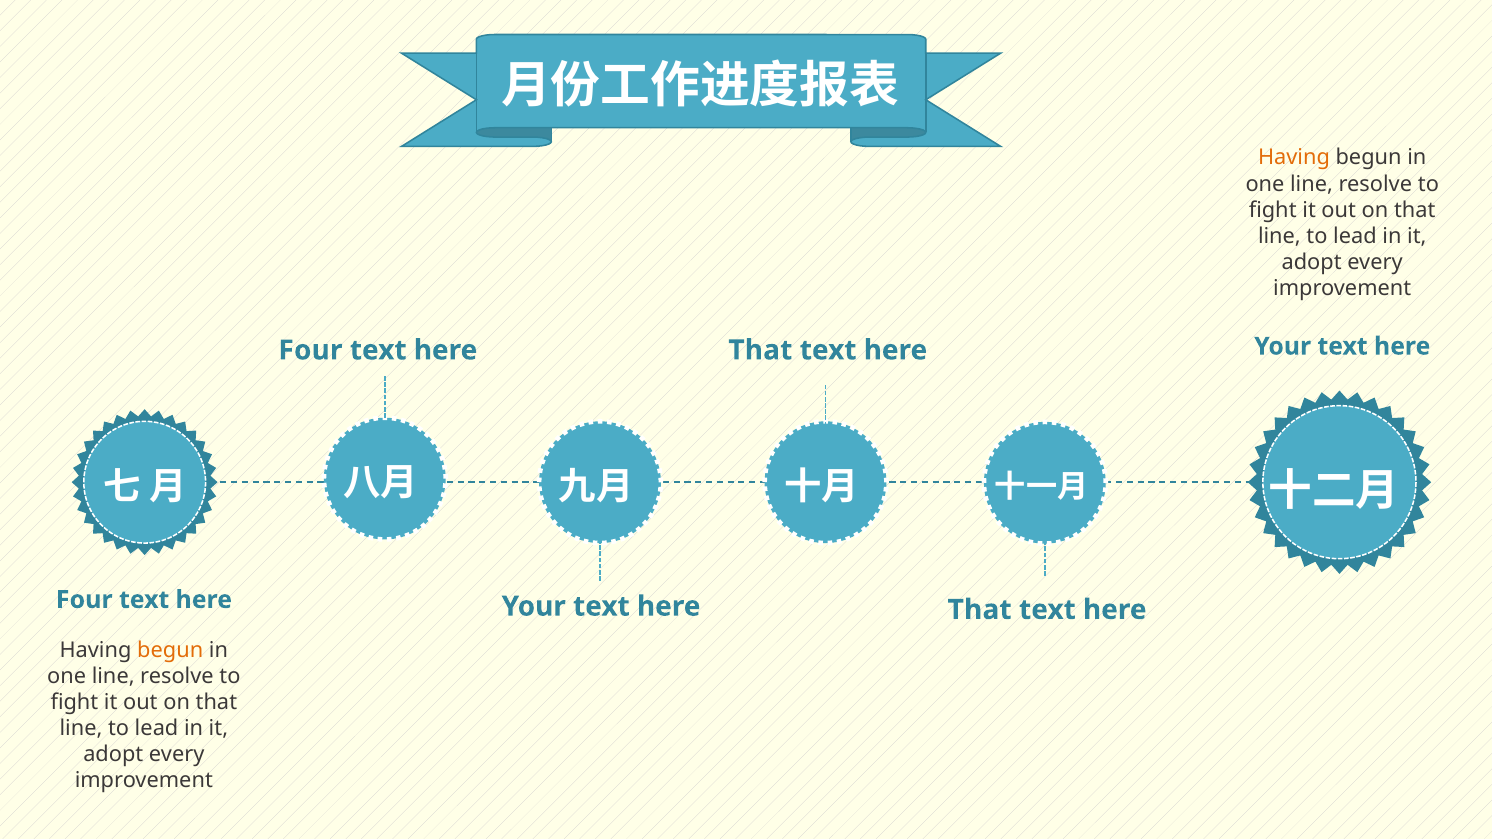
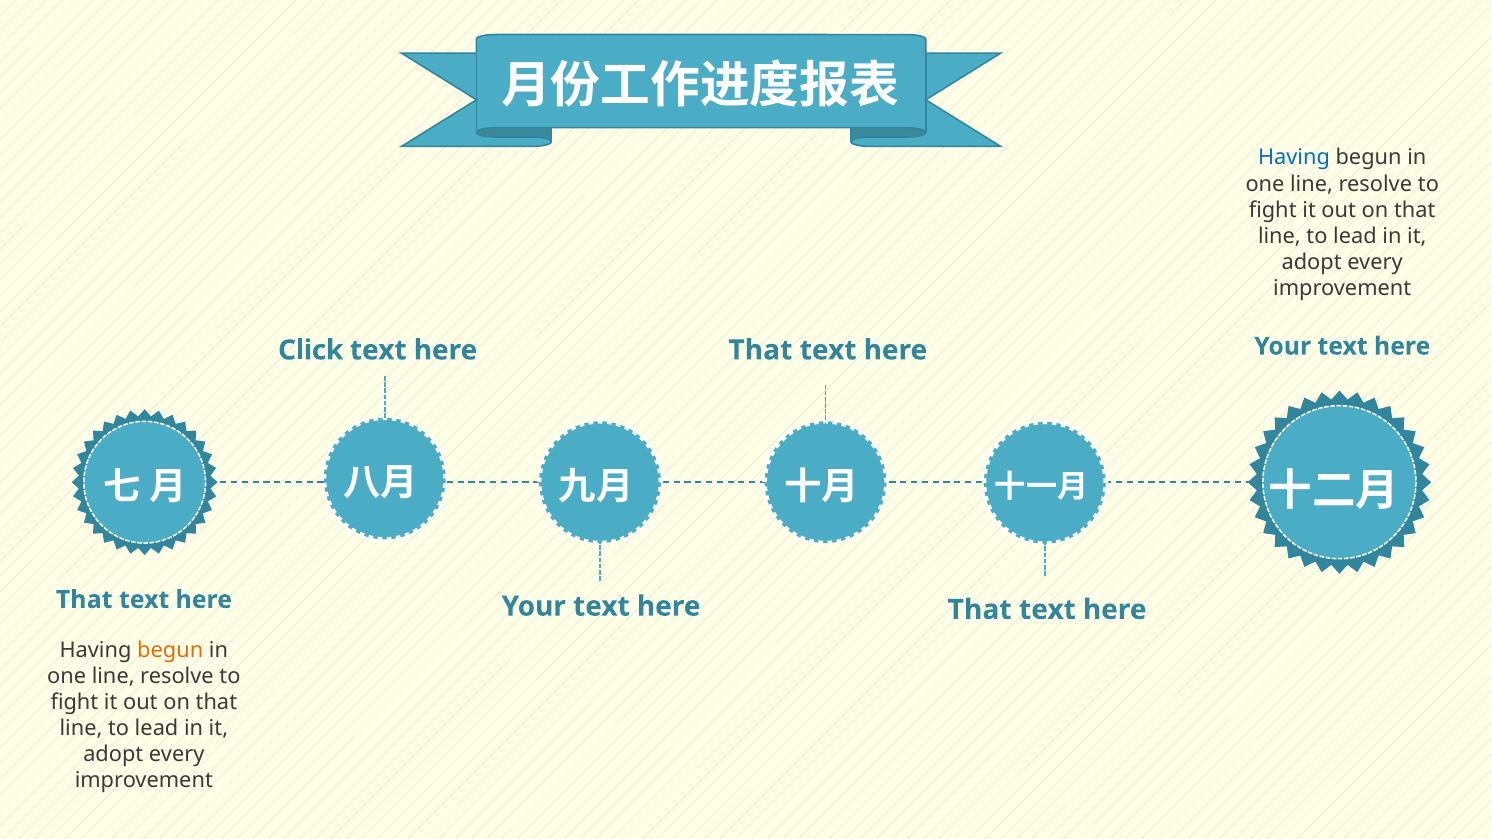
Having colour: orange -> blue (1294, 158)
Four: Four -> Click (311, 350)
Four: Four -> That (84, 600)
